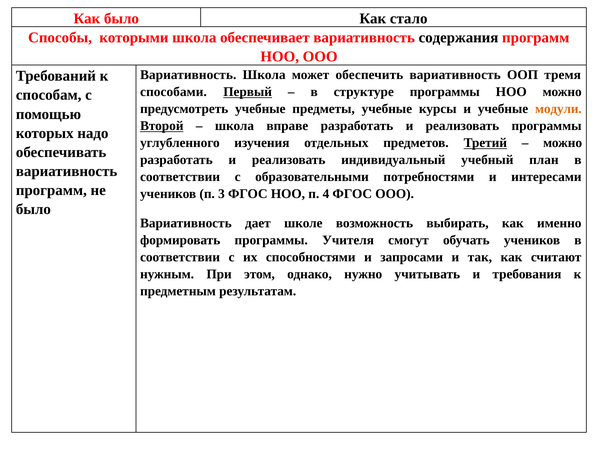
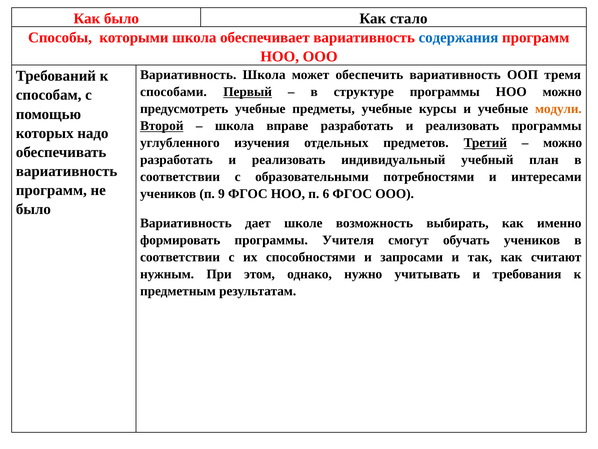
содержания colour: black -> blue (459, 38)
3: 3 -> 9 (221, 194)
4: 4 -> 6 (326, 194)
